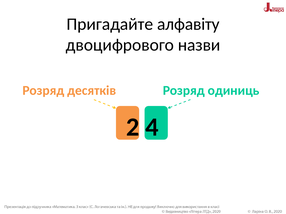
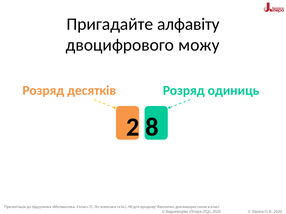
назви: назви -> можу (199, 45)
4: 4 -> 8 (152, 127)
